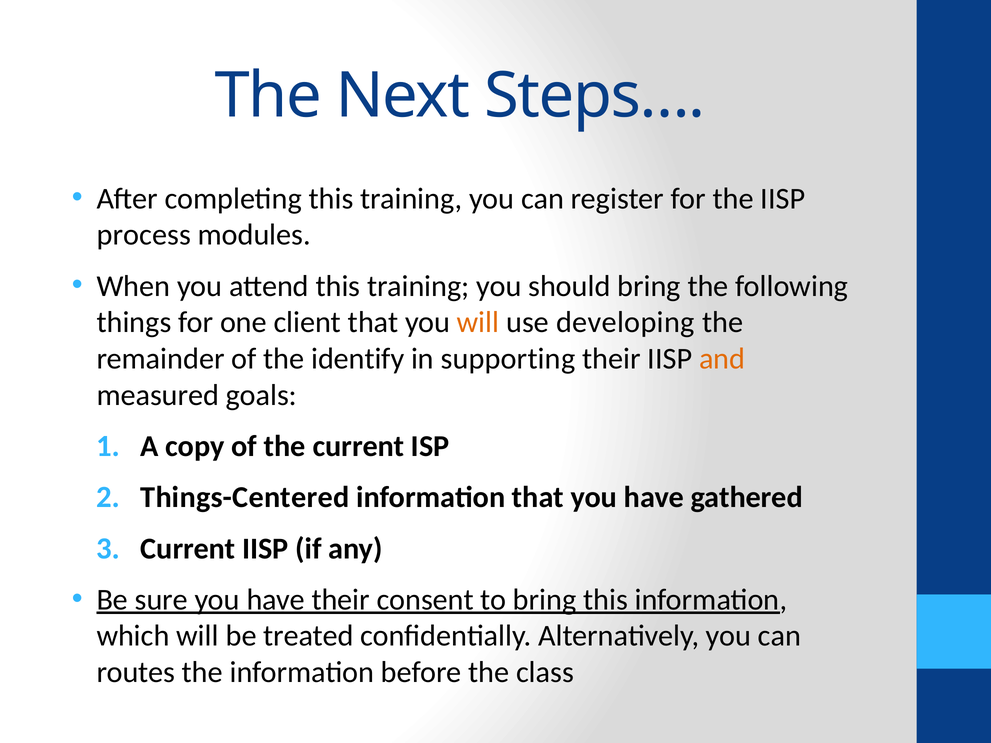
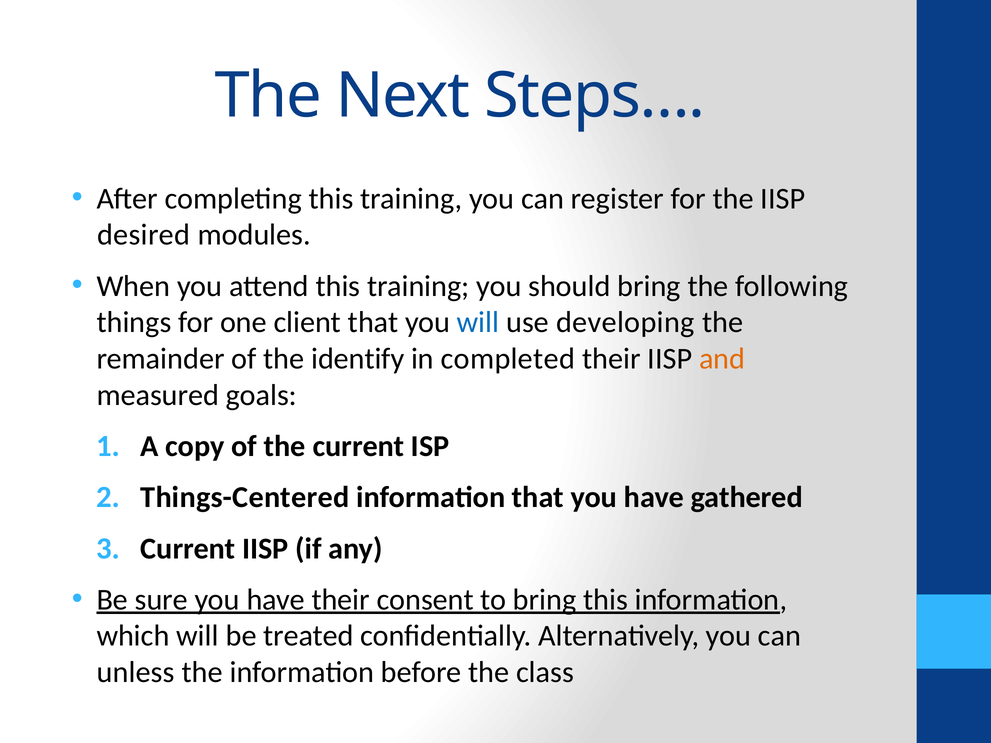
process: process -> desired (144, 235)
will colour: orange -> blue (478, 323)
supporting: supporting -> completed (508, 359)
routes: routes -> unless (136, 673)
